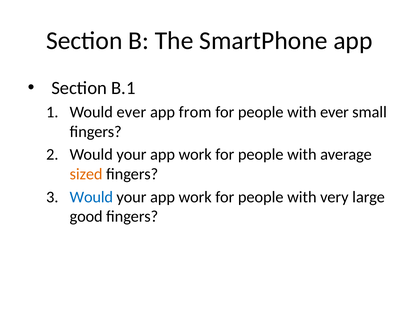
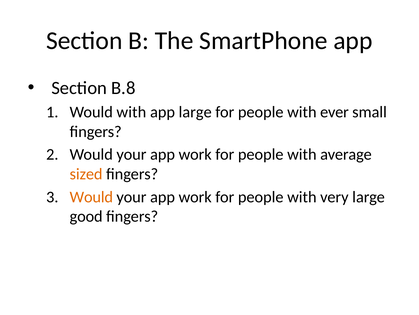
B.1: B.1 -> B.8 (123, 88)
Would ever: ever -> with (131, 112)
app from: from -> large (195, 112)
Would colour: blue -> orange (91, 197)
